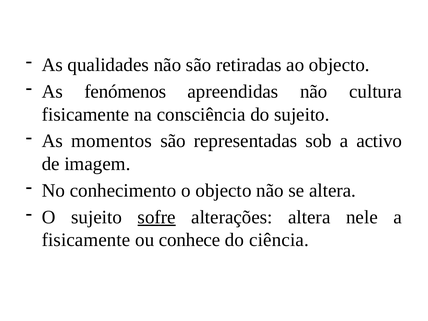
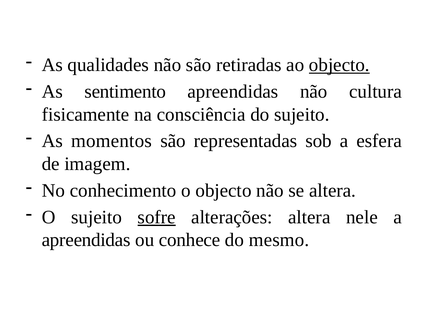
objecto underline: none -> present (339, 65)
fenómenos: fenómenos -> sentimento (125, 92)
activo: activo -> esfera (379, 141)
fisicamente: fisicamente -> apreendidas (86, 240)
ciência: ciência -> mesmo (279, 240)
